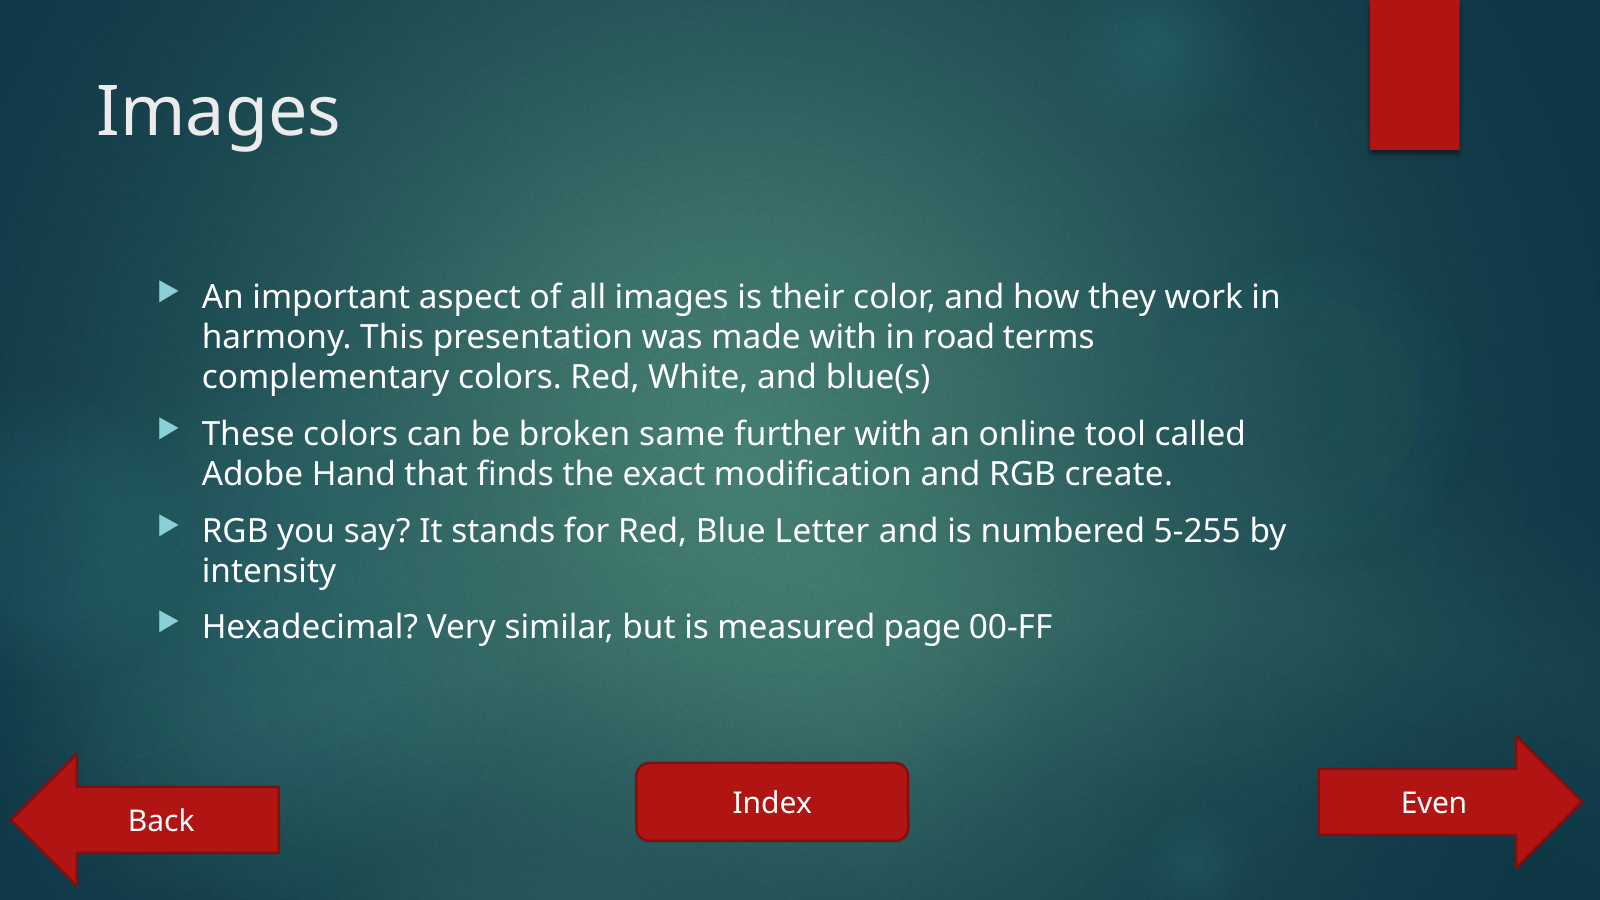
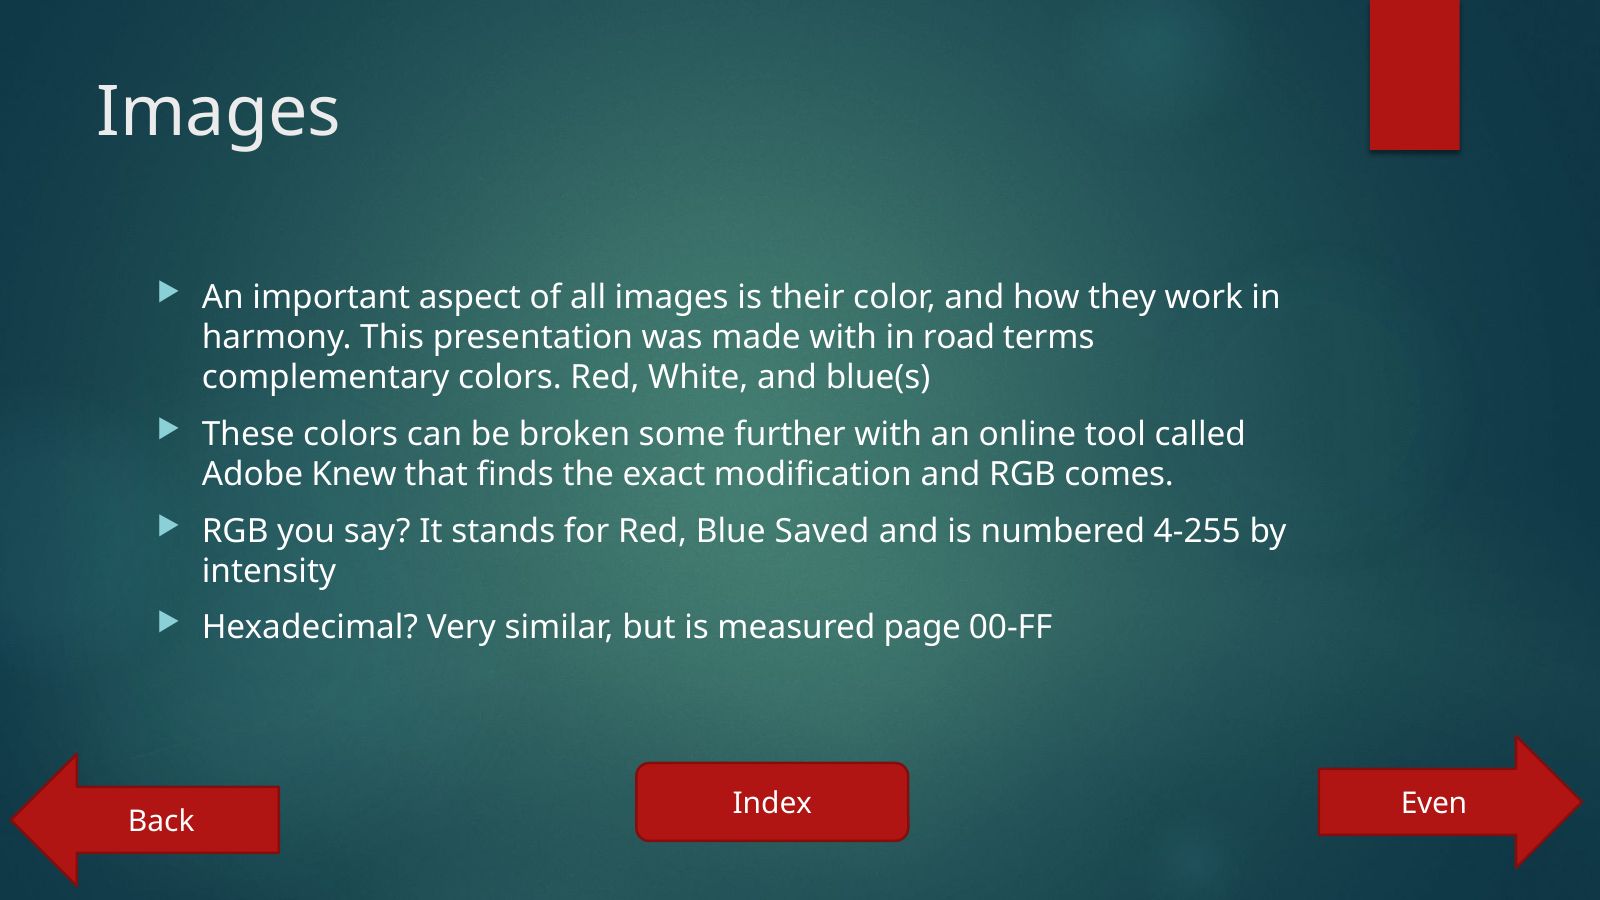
same: same -> some (682, 435)
Hand: Hand -> Knew (354, 475)
create: create -> comes (1119, 475)
Letter: Letter -> Saved (822, 531)
5-255: 5-255 -> 4-255 (1197, 531)
